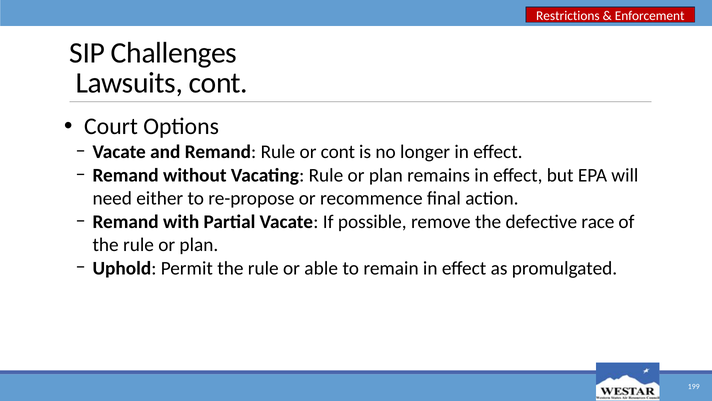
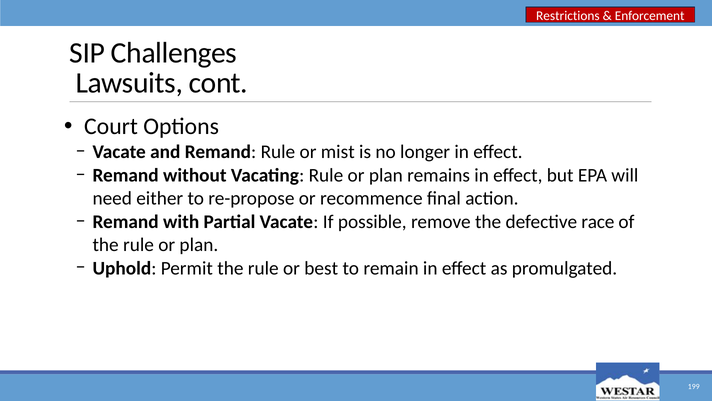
or cont: cont -> mist (338, 152)
able: able -> best (321, 268)
